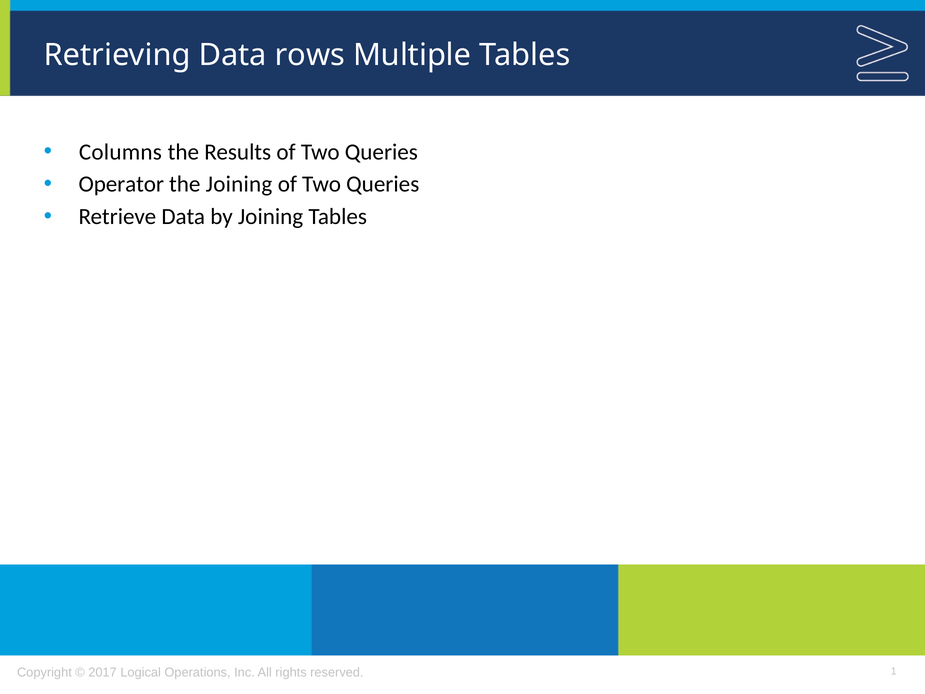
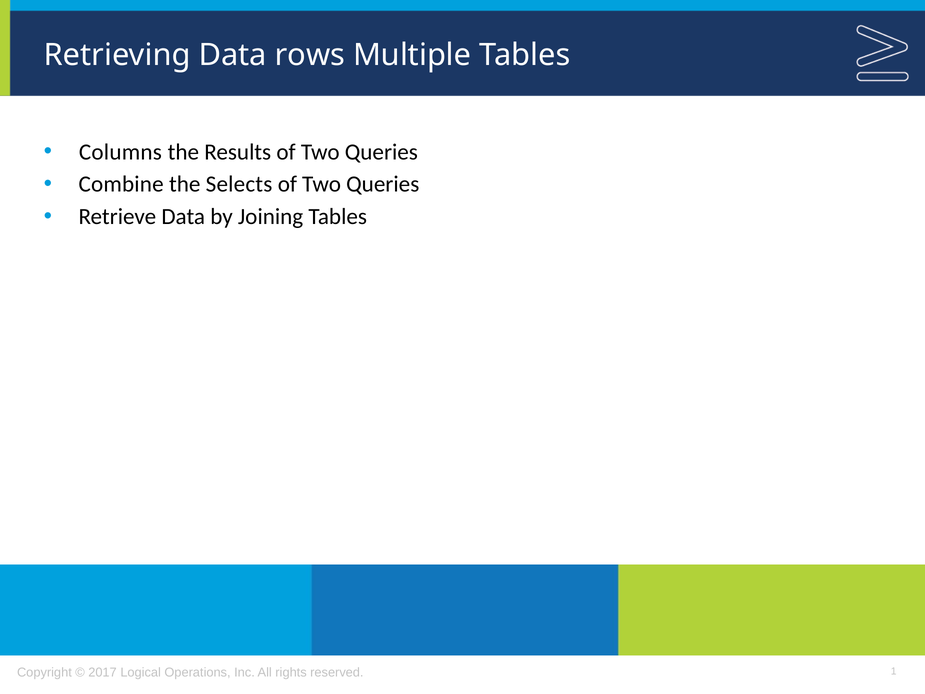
Operator: Operator -> Combine (121, 184)
the Joining: Joining -> Selects (239, 184)
